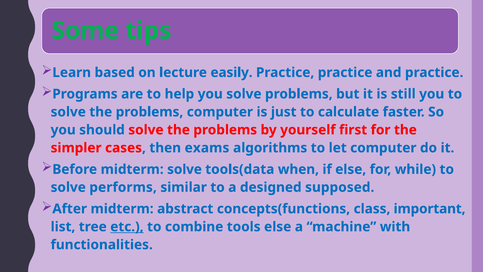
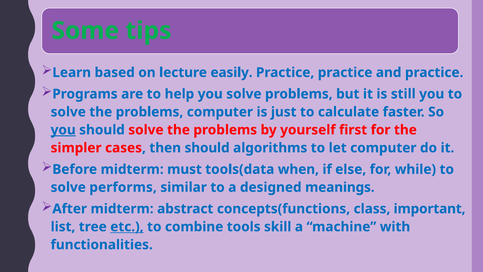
you underline: none -> present (63, 130)
then exams: exams -> should (207, 148)
midterm solve: solve -> must (184, 169)
supposed: supposed -> meanings (340, 187)
tools else: else -> skill (278, 227)
